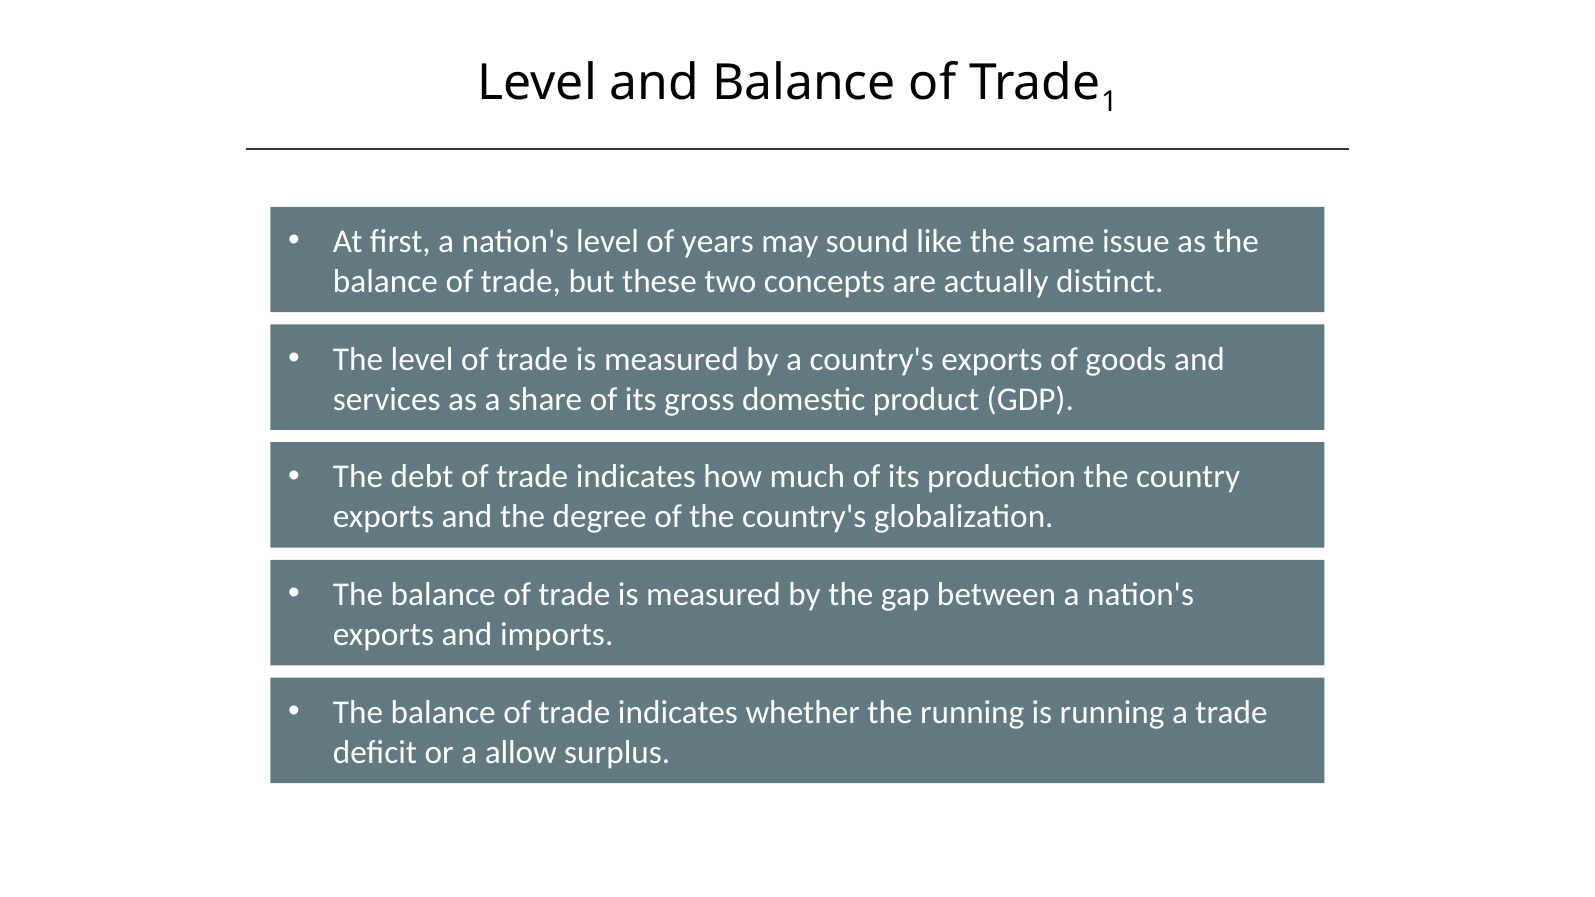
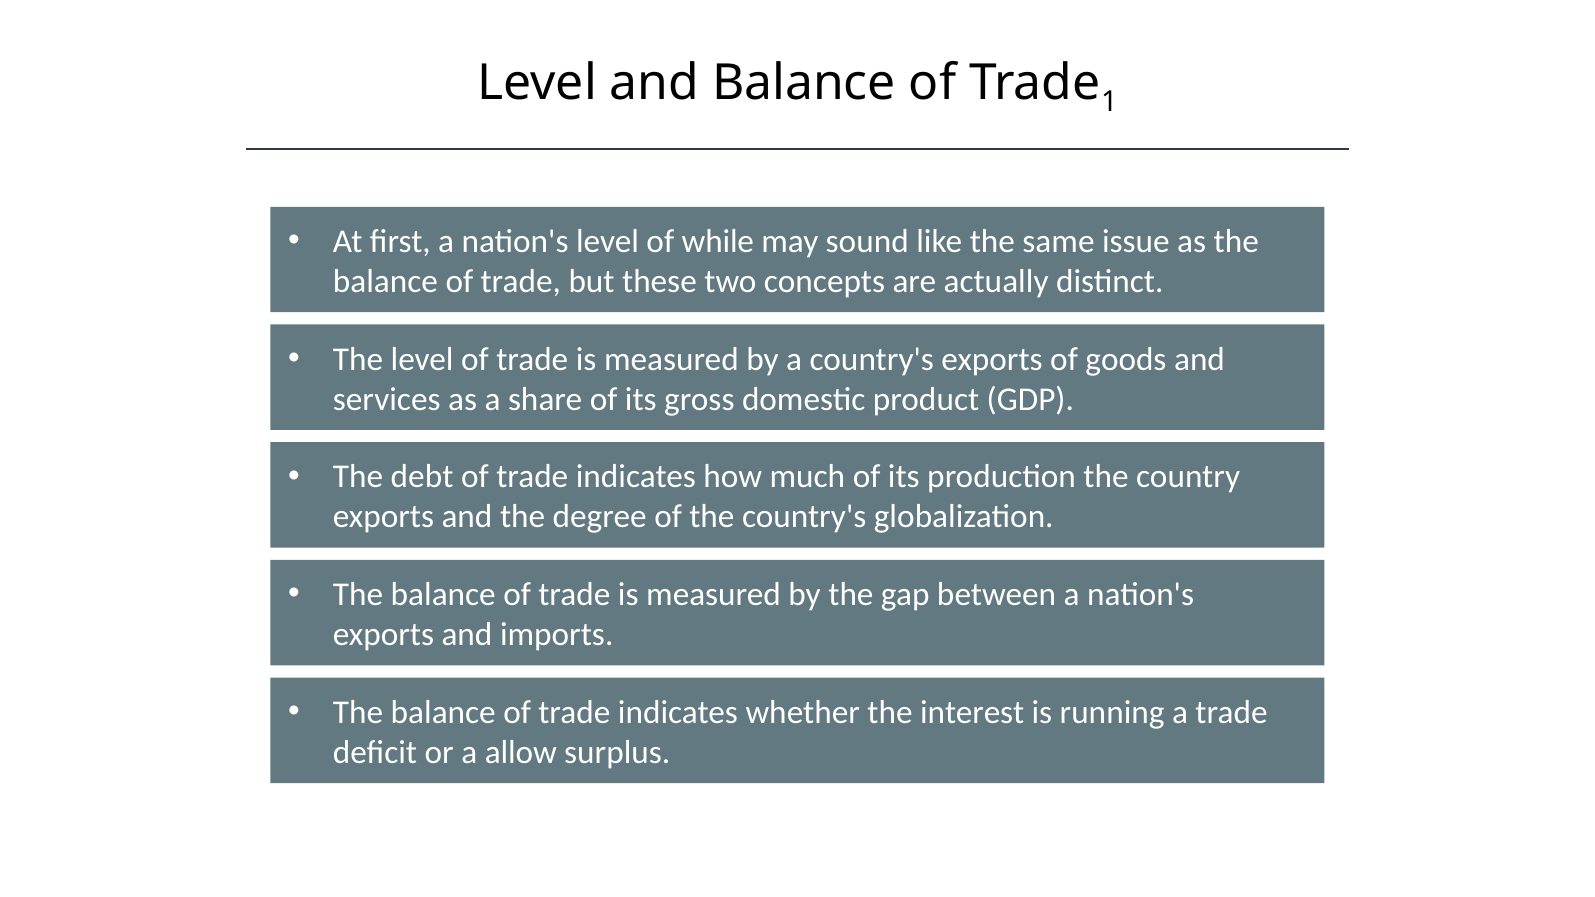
years: years -> while (718, 242)
the running: running -> interest (972, 712)
